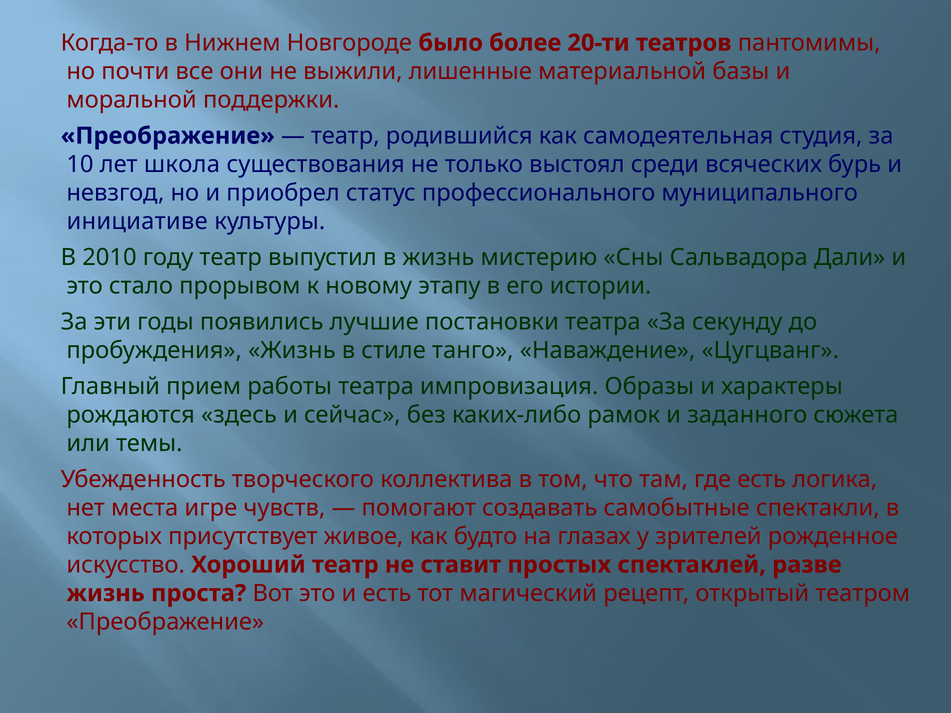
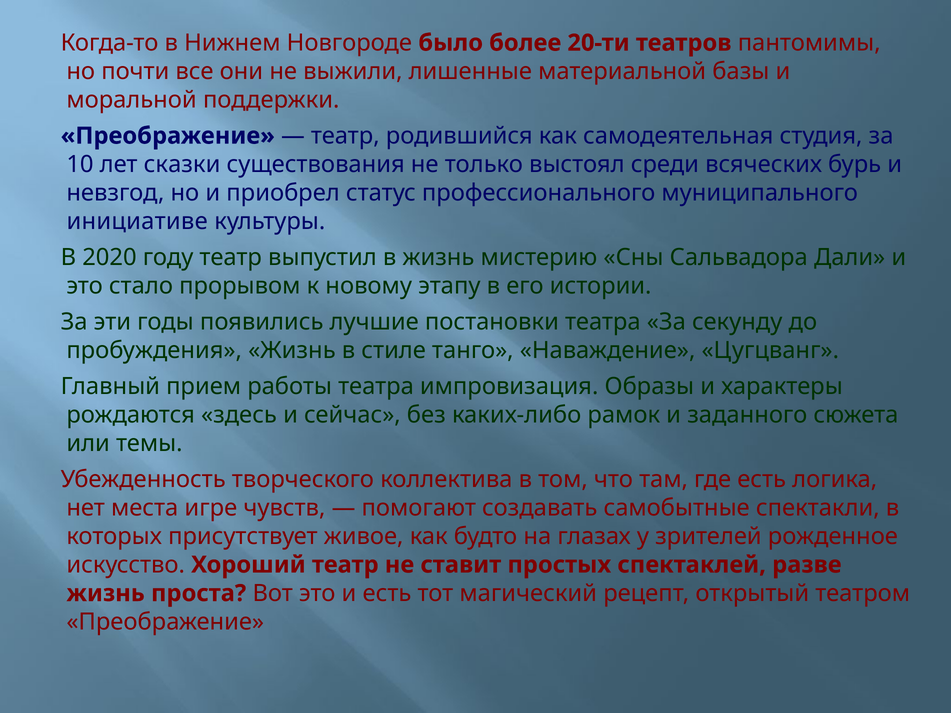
школа: школа -> сказки (182, 164)
2010: 2010 -> 2020 (109, 257)
